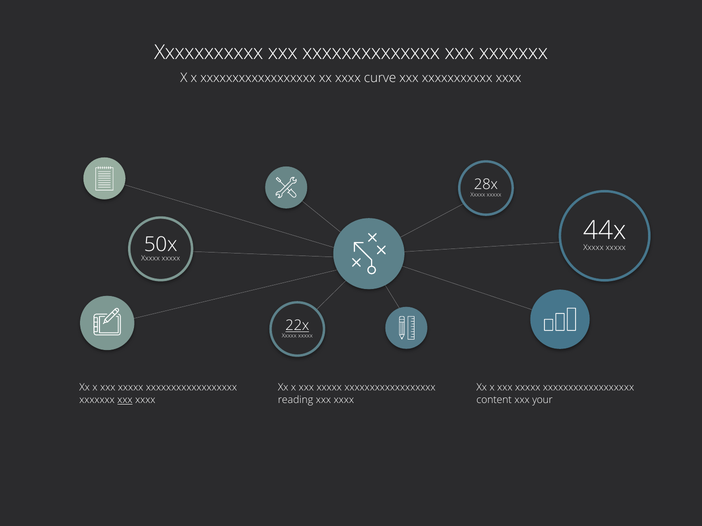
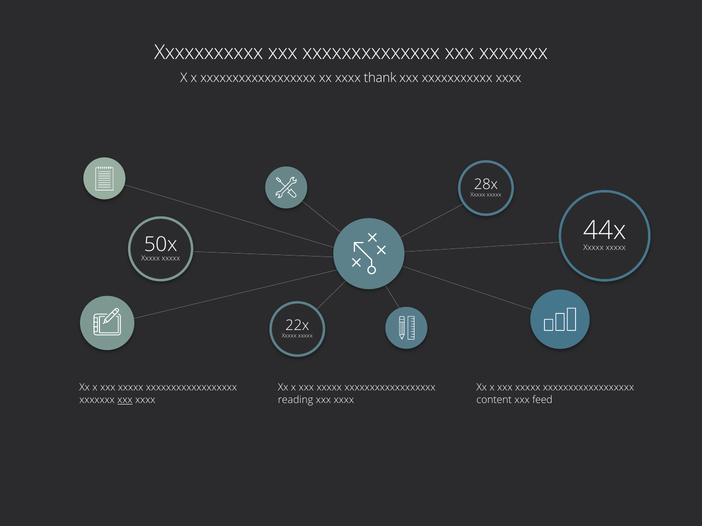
curve: curve -> thank (380, 78)
22x underline: present -> none (297, 326)
your: your -> feed (542, 400)
